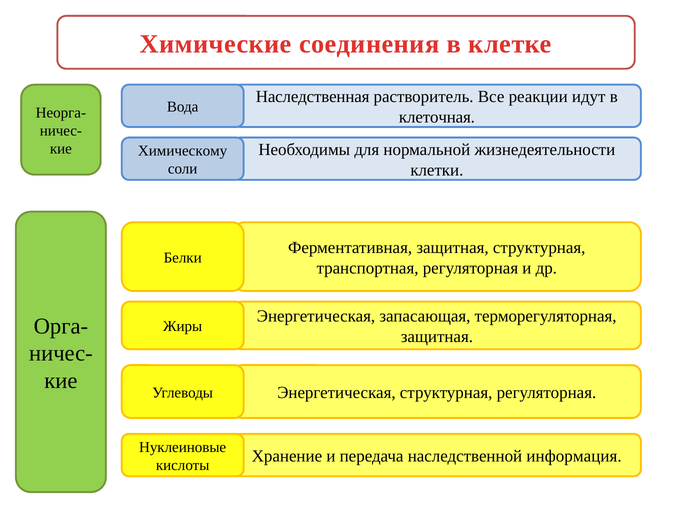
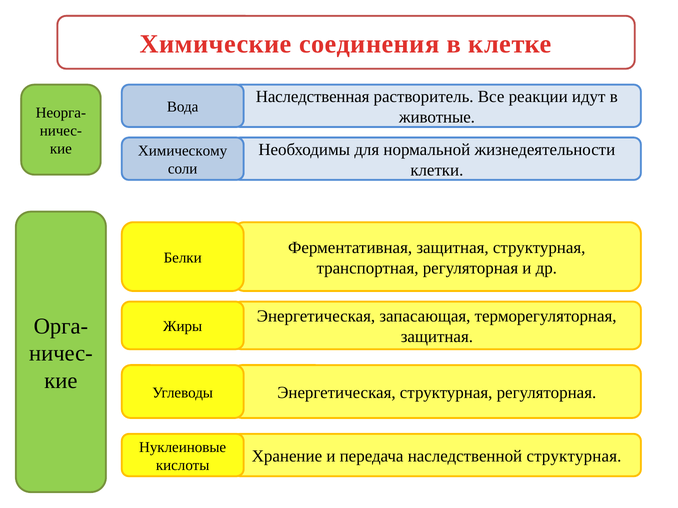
клеточная: клеточная -> животные (437, 117)
наследственной информация: информация -> структурная (574, 457)
